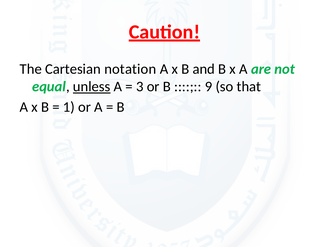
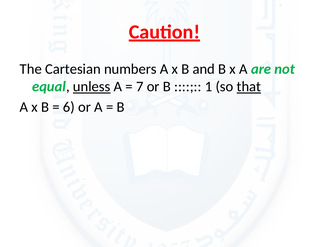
notation: notation -> numbers (130, 69)
3: 3 -> 7 (140, 87)
9: 9 -> 1 (209, 87)
that underline: none -> present (249, 87)
1: 1 -> 6 (69, 107)
